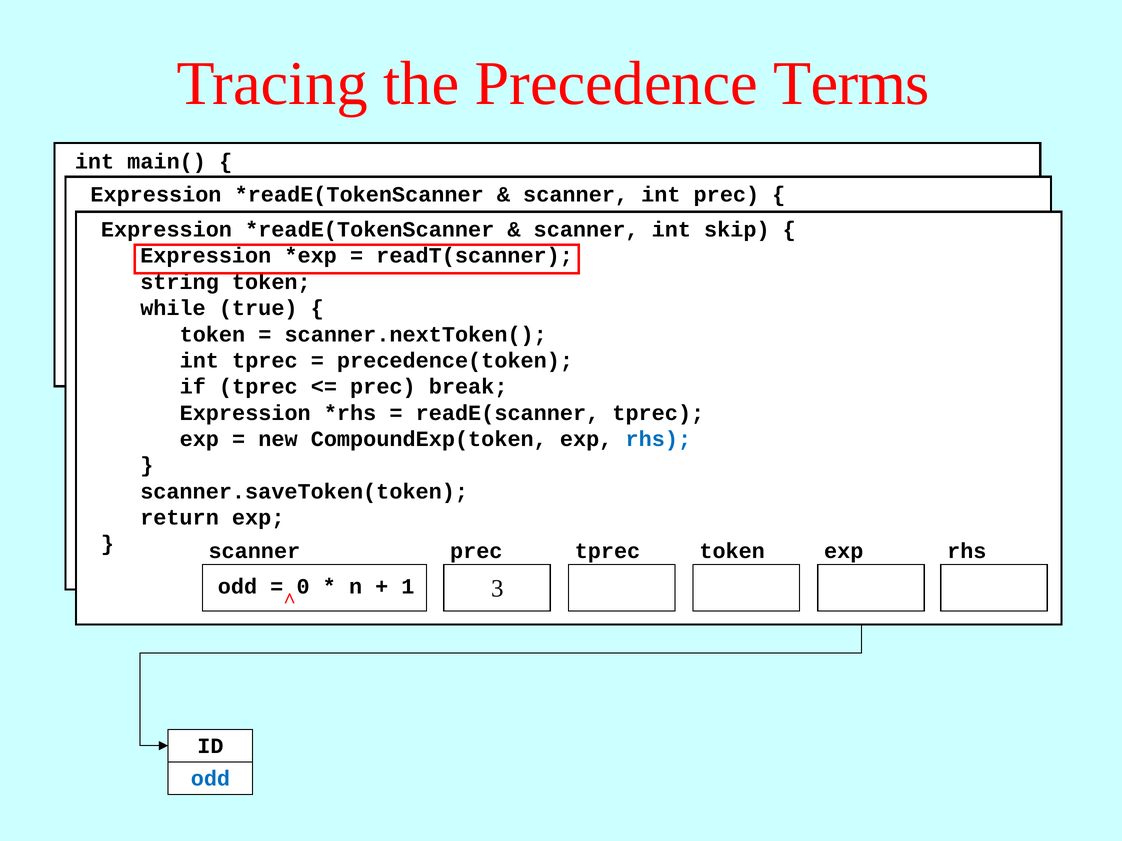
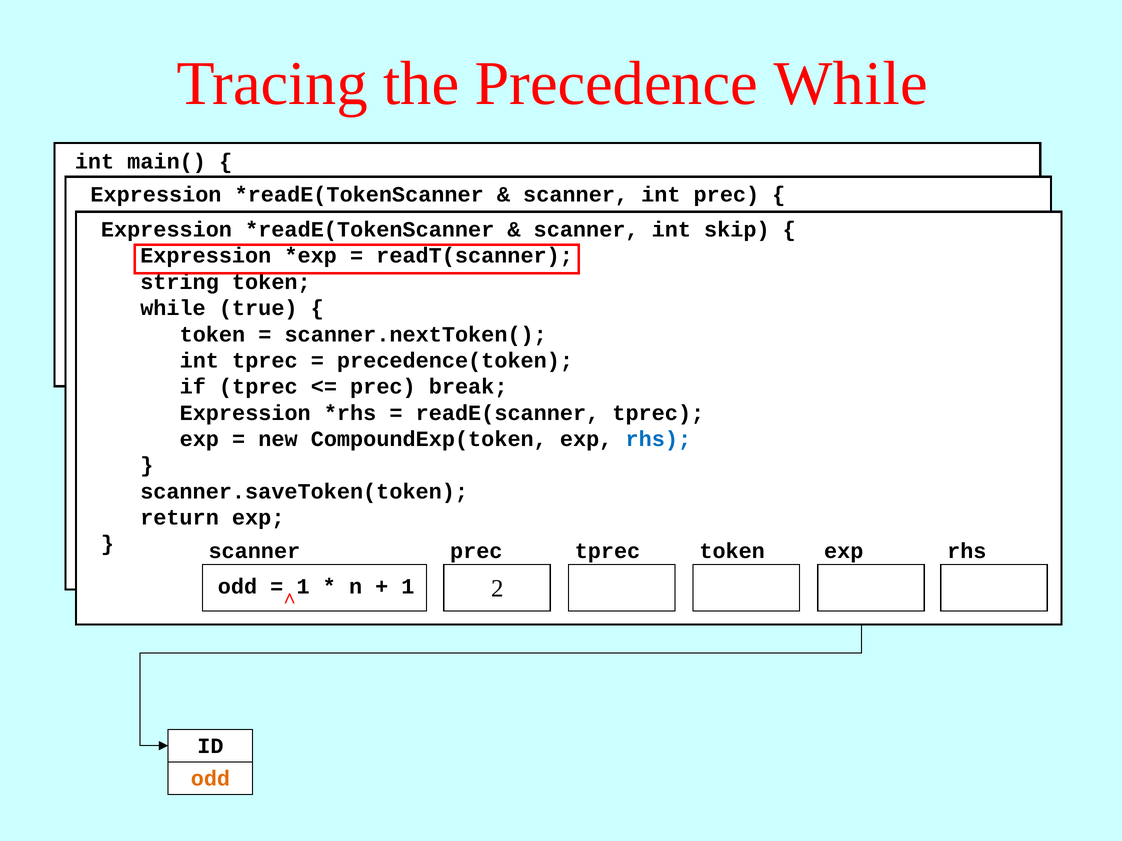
Precedence Terms: Terms -> While (851, 84)
0: 0 -> 1 (303, 587)
3: 3 -> 2 (497, 589)
odd colour: blue -> orange (210, 779)
